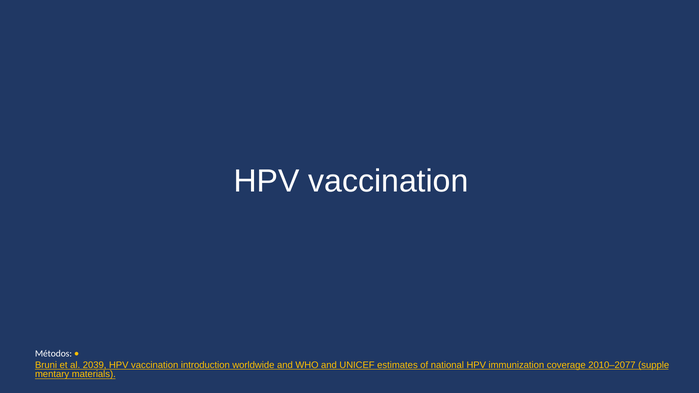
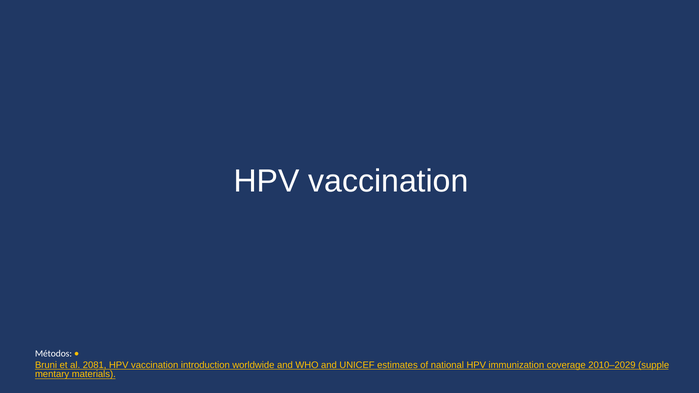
2039: 2039 -> 2081 (95, 365)
2010–2077: 2010–2077 -> 2010–2029 (612, 365)
